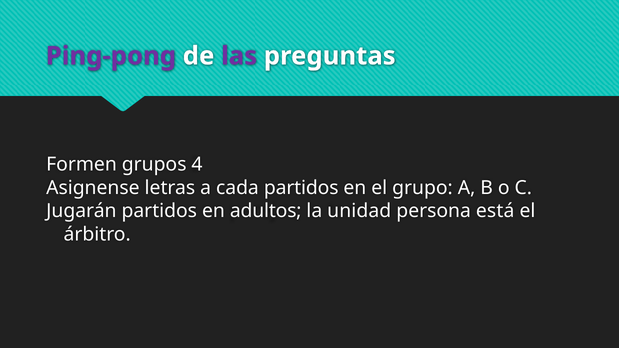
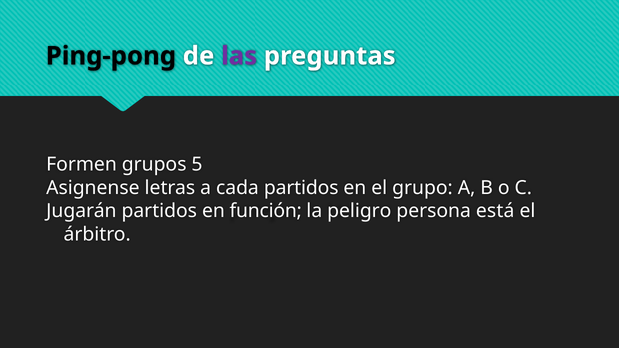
Ping-pong colour: purple -> black (111, 56)
4: 4 -> 5 (197, 165)
adultos: adultos -> función (266, 211)
unidad: unidad -> peligro (359, 211)
